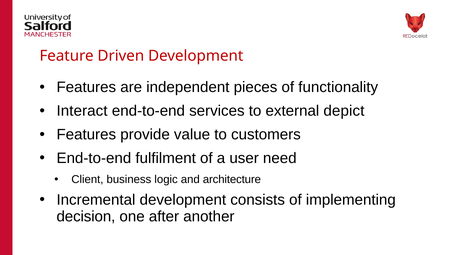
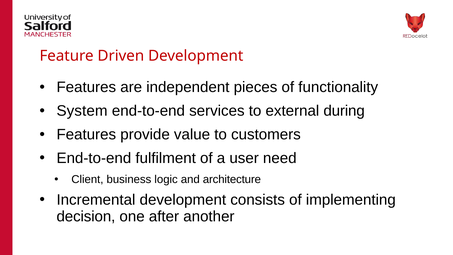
Interact: Interact -> System (82, 111)
depict: depict -> during (344, 111)
